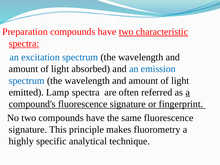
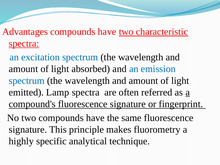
Preparation: Preparation -> Advantages (25, 32)
